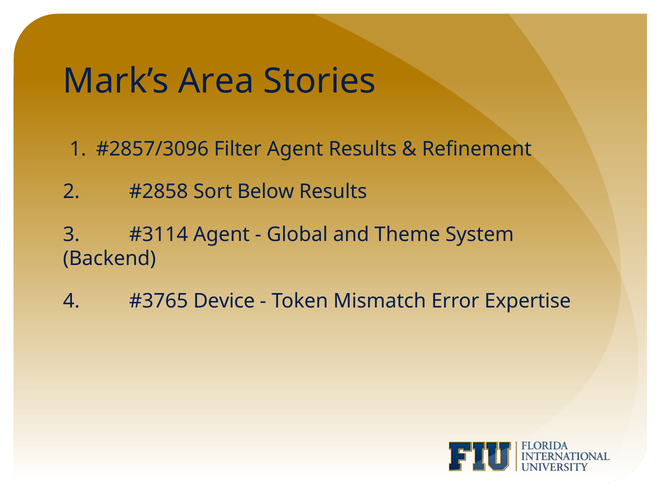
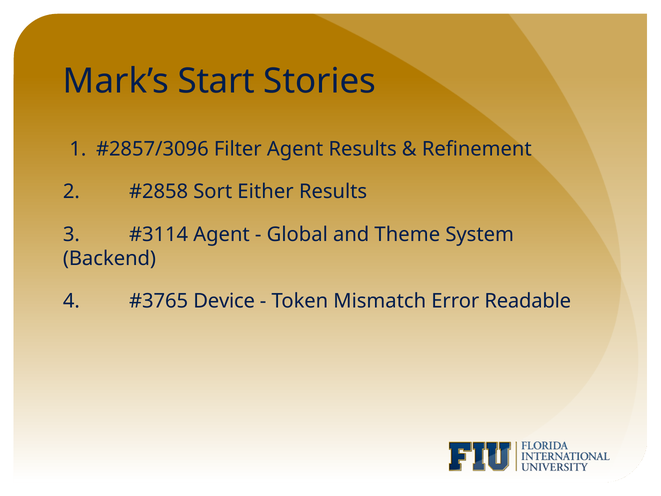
Area: Area -> Start (216, 81)
Below: Below -> Either (266, 192)
Expertise: Expertise -> Readable (528, 301)
